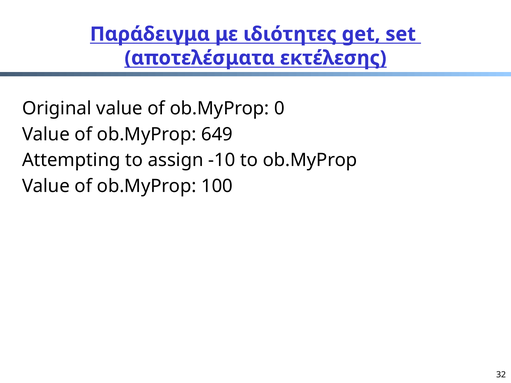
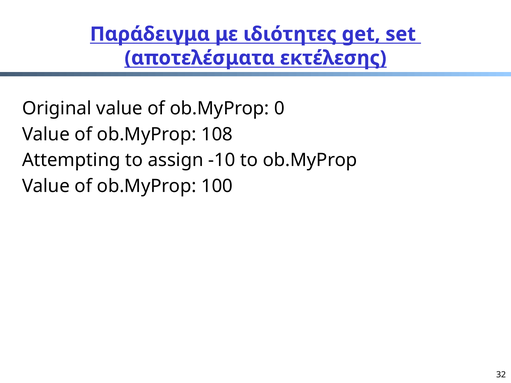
649: 649 -> 108 (217, 134)
